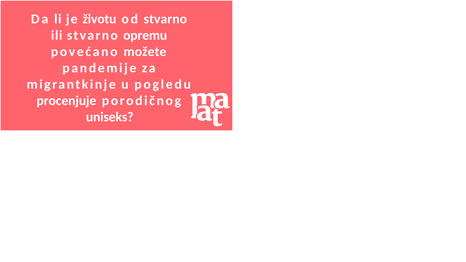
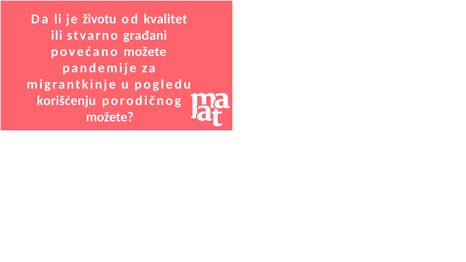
od stvarno: stvarno -> kvalitet (165, 19)
opremu: opremu -> građani (145, 35)
procenjuje: procenjuje -> korišćenju (66, 101)
uniseks: uniseks -> možete (110, 117)
